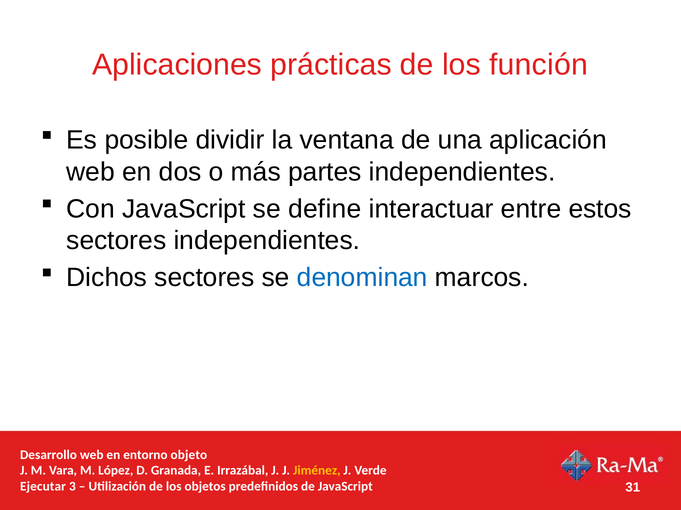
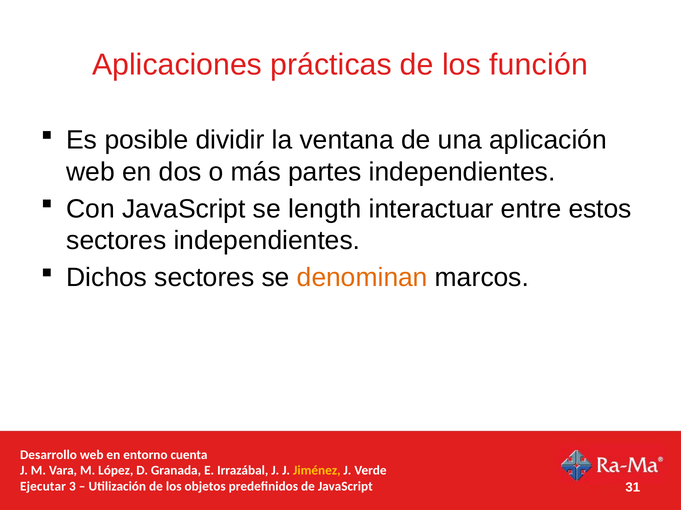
define: define -> length (325, 209)
denominan colour: blue -> orange (362, 278)
objeto: objeto -> cuenta (189, 455)
